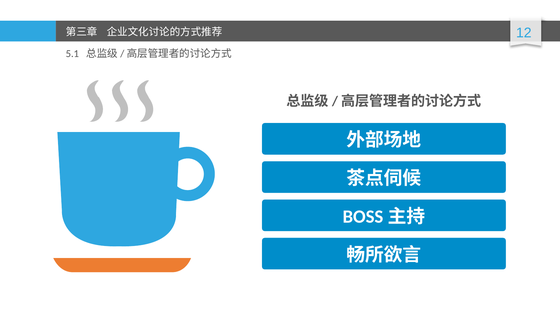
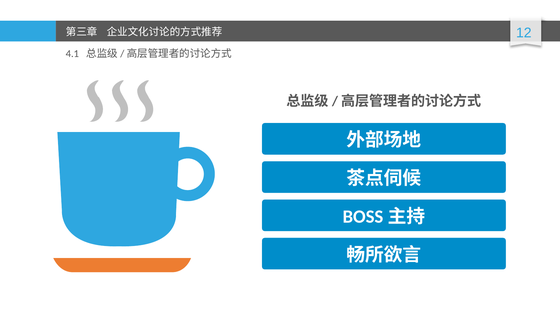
5.1: 5.1 -> 4.1 (72, 54)
